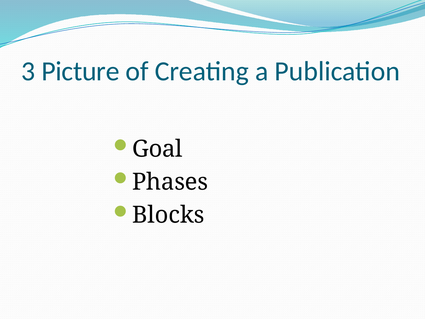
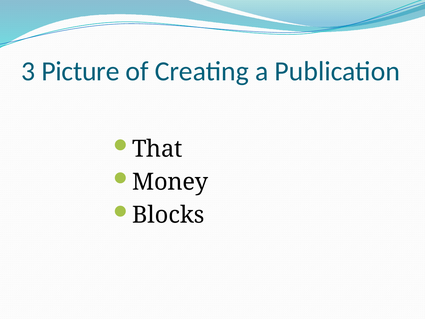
Goal: Goal -> That (157, 149)
Phases: Phases -> Money (170, 182)
